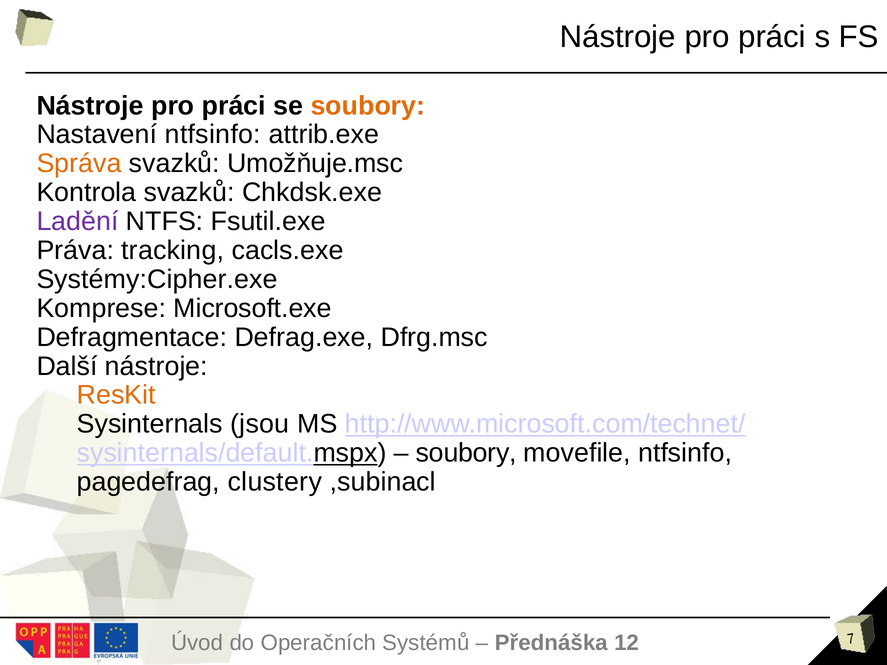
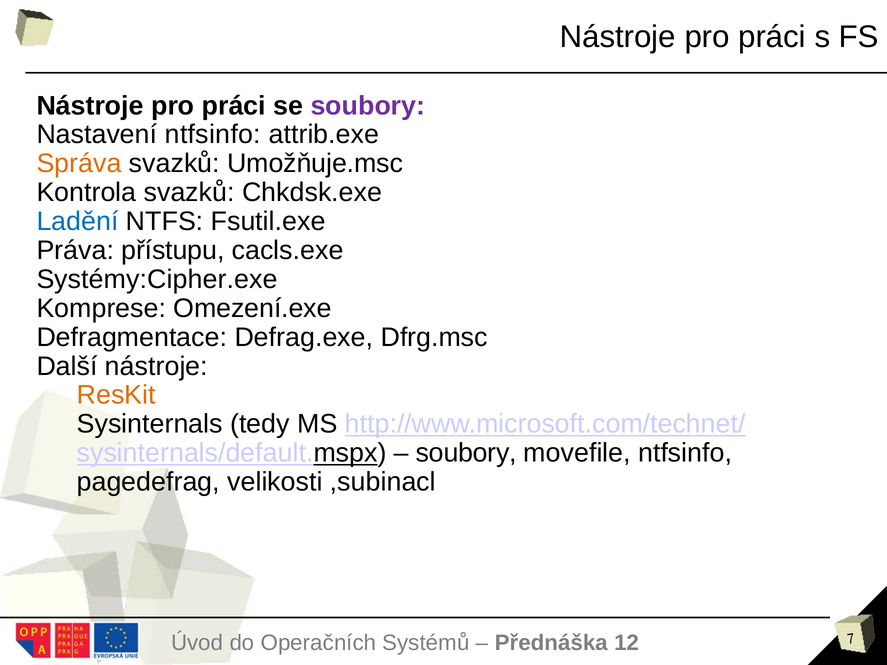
soubory colour: orange -> purple (368, 106)
Ladění colour: purple -> blue (78, 221)
tracking: tracking -> přístupu (173, 250)
Microsoft.exe: Microsoft.exe -> Omezení.exe (253, 308)
jsou: jsou -> tedy (260, 424)
clustery: clustery -> velikosti (275, 482)
